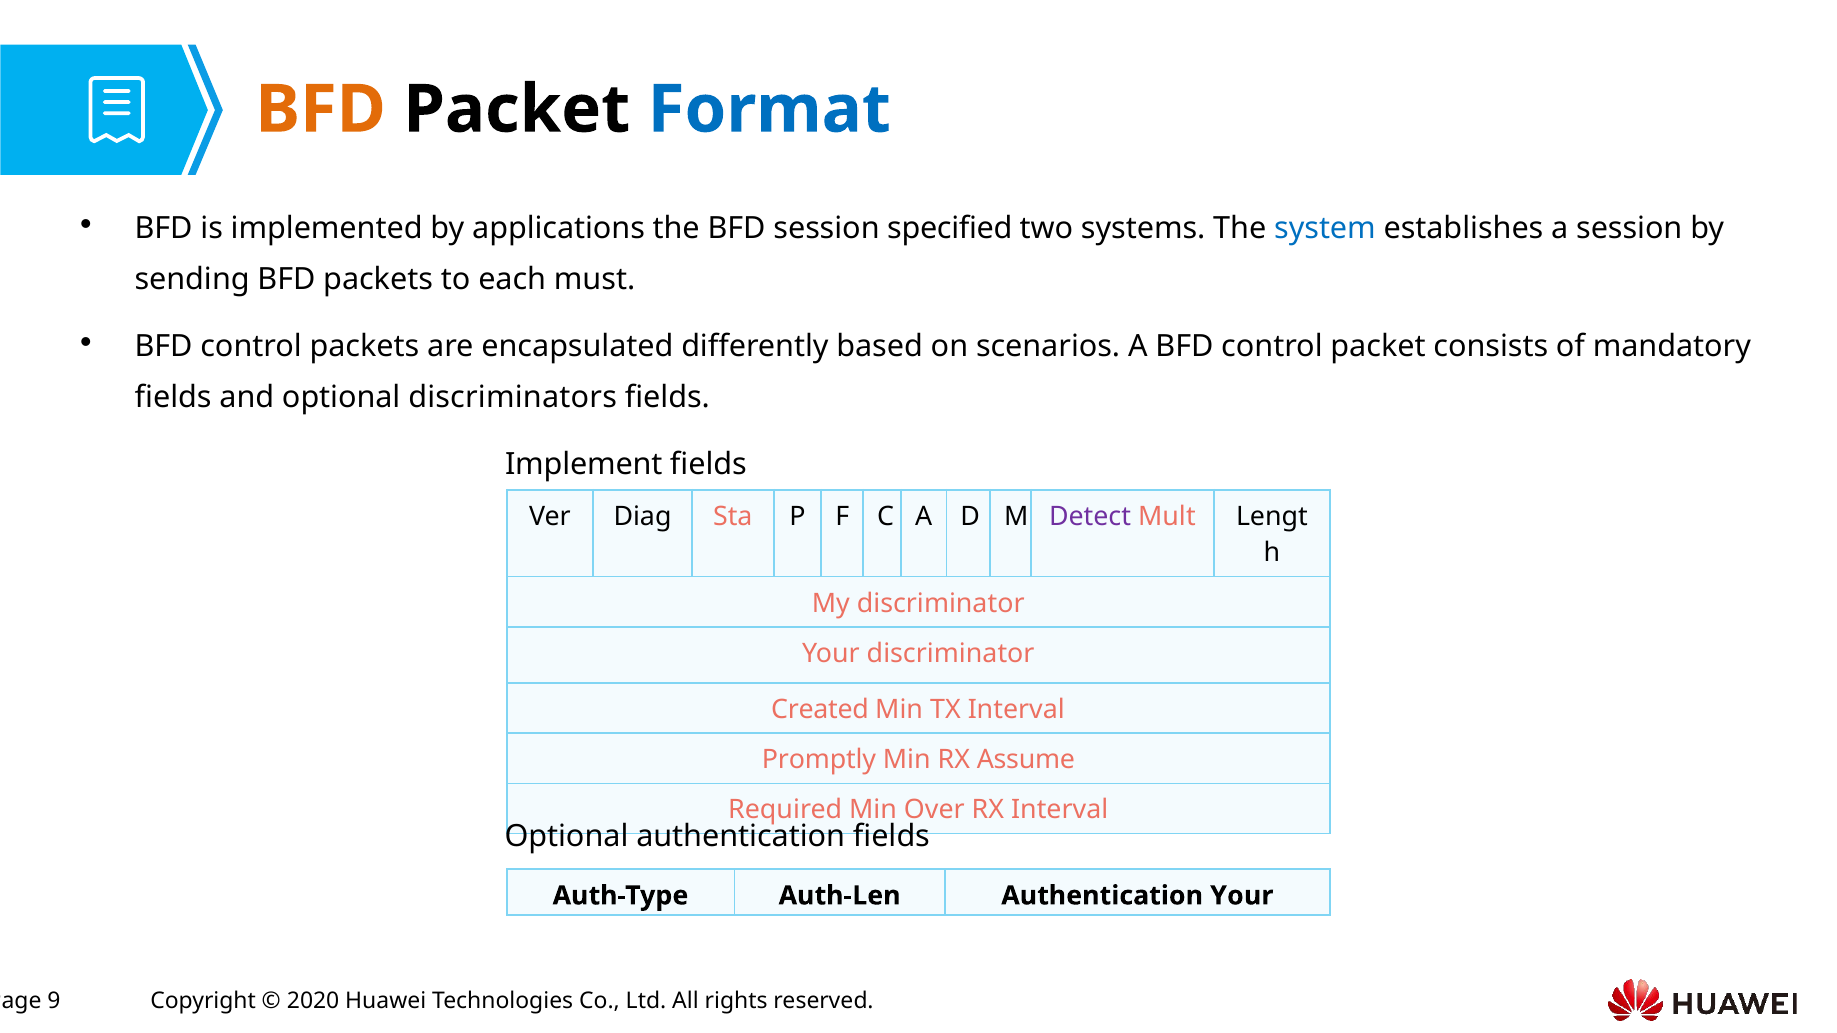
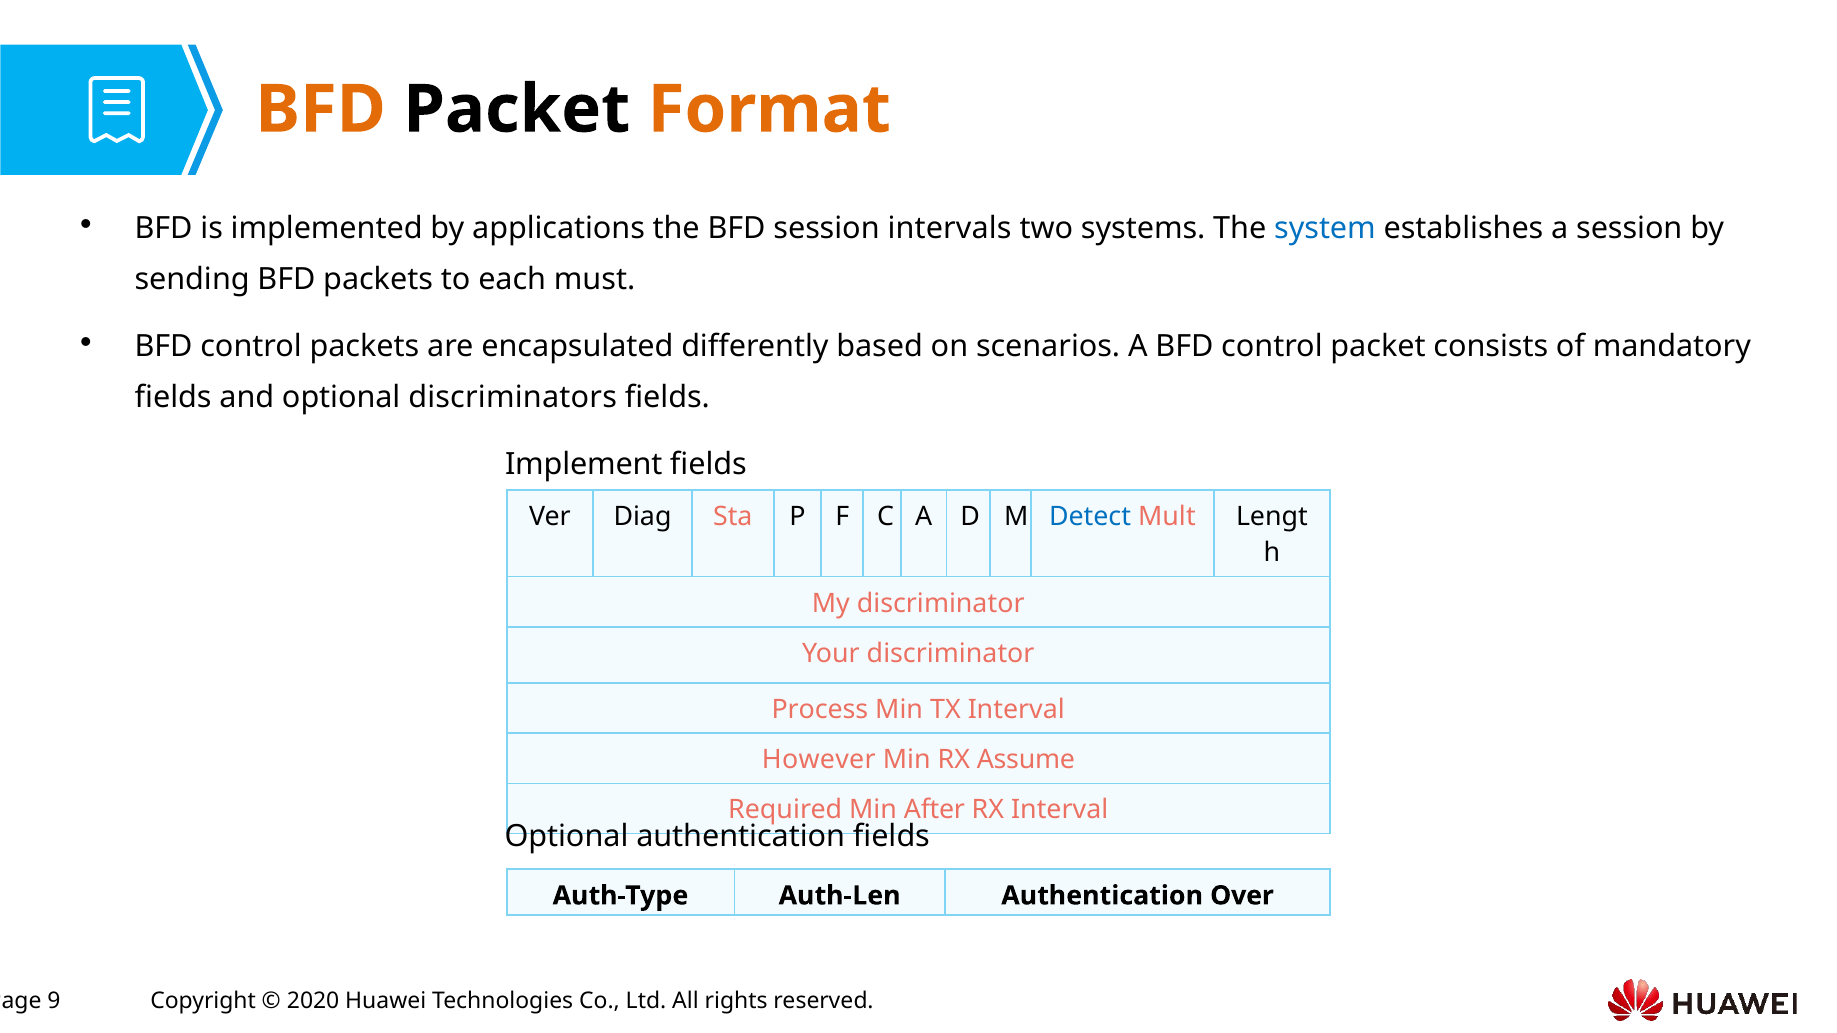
Format colour: blue -> orange (769, 110)
specified: specified -> intervals (950, 228)
Detect colour: purple -> blue (1090, 517)
Created: Created -> Process (820, 710)
Promptly: Promptly -> However (819, 760)
Over: Over -> After (934, 810)
Authentication Your: Your -> Over (1242, 896)
